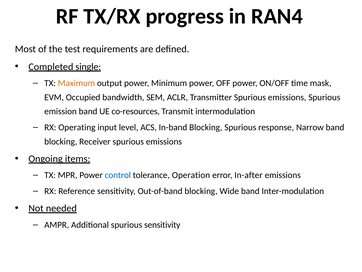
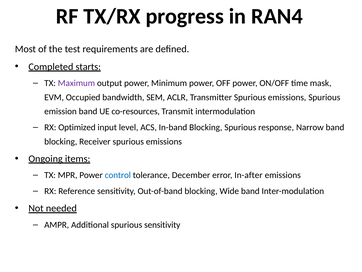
single: single -> starts (88, 67)
Maximum colour: orange -> purple (76, 83)
Operating: Operating -> Optimized (77, 127)
Operation: Operation -> December (191, 175)
